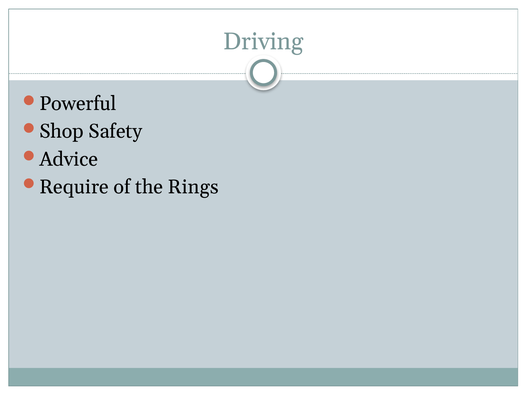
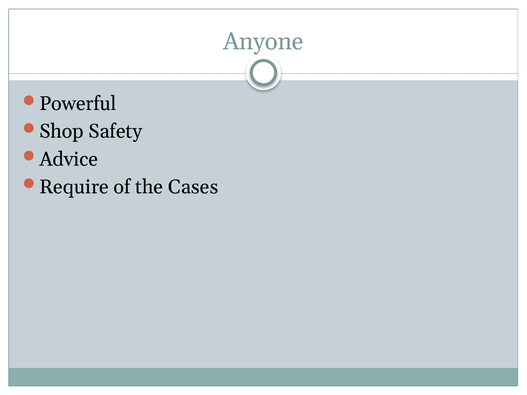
Driving: Driving -> Anyone (263, 41)
Rings: Rings -> Cases (193, 187)
